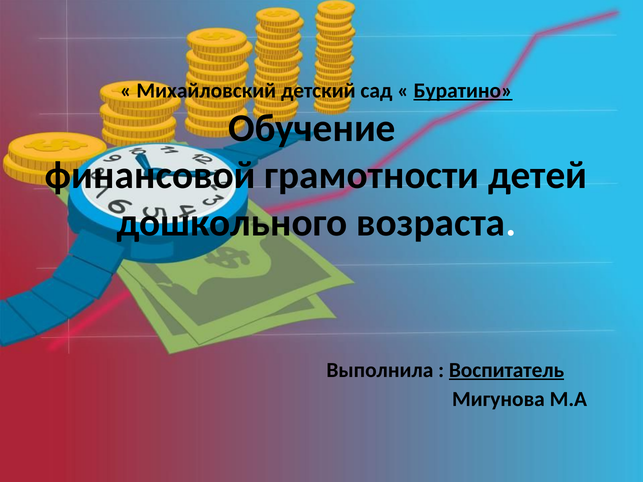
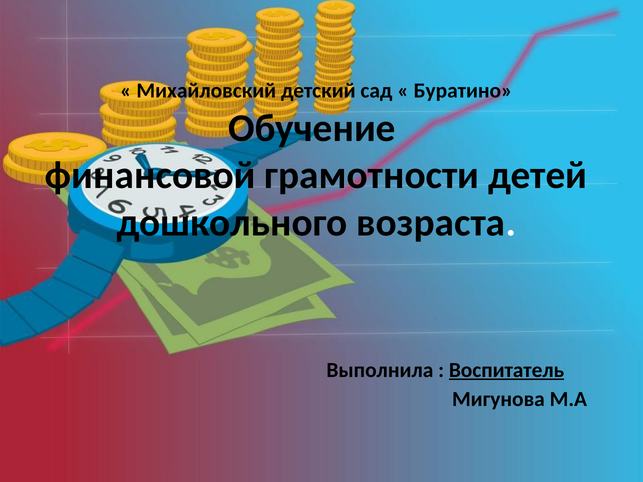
Буратино underline: present -> none (463, 91)
